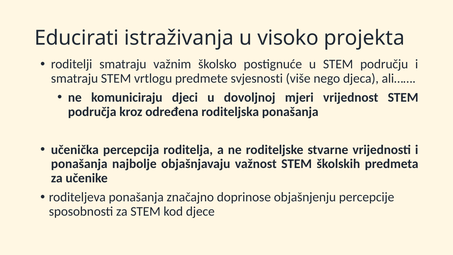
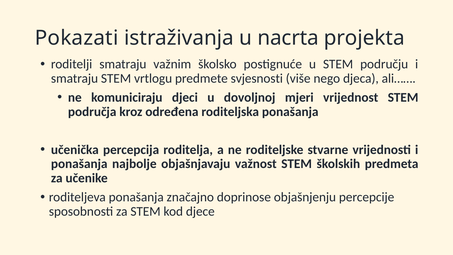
Educirati: Educirati -> Pokazati (77, 38)
visoko: visoko -> nacrta (288, 38)
